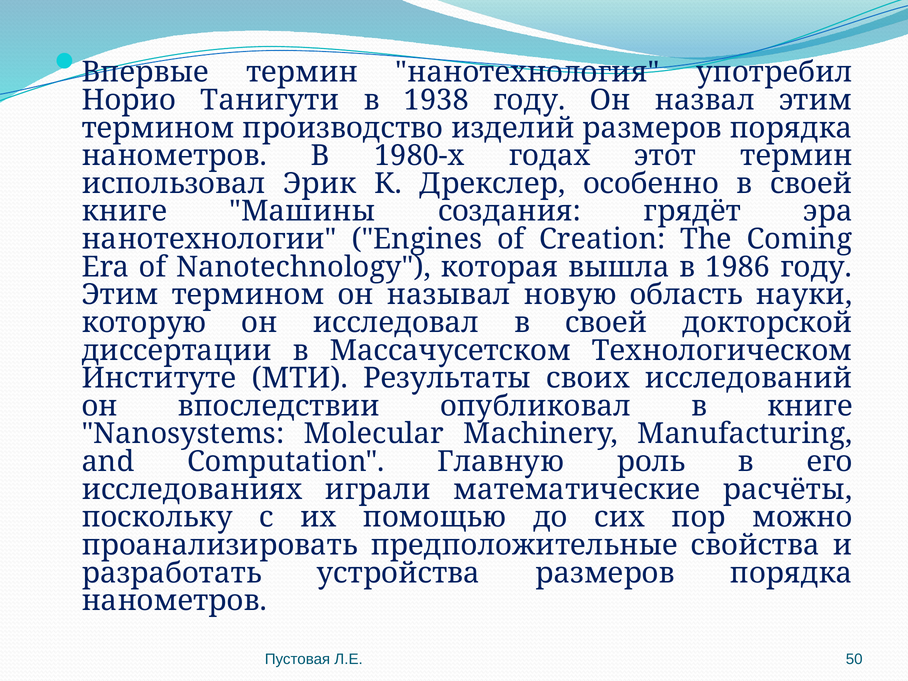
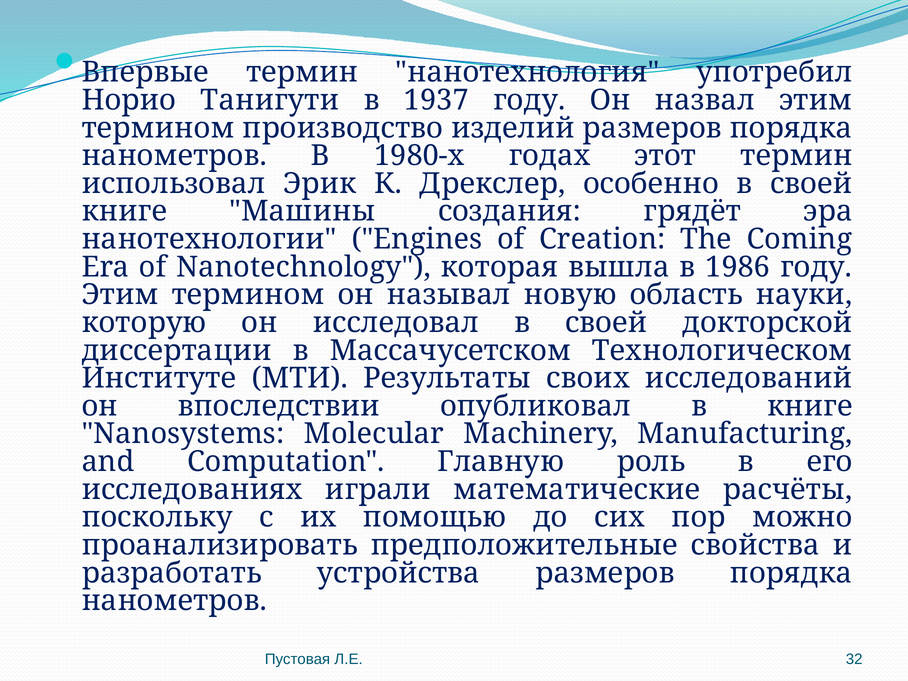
1938: 1938 -> 1937 (436, 100)
50: 50 -> 32 (854, 659)
